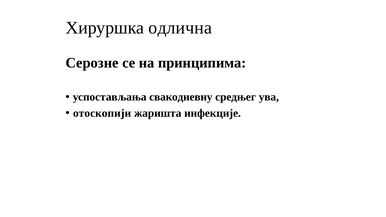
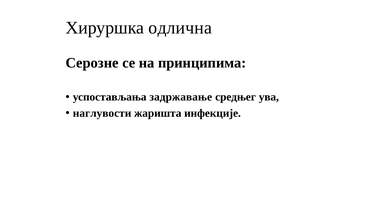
свакодневну: свакодневну -> задржавање (181, 97)
отоскопији: отоскопији -> наглувости (102, 113)
